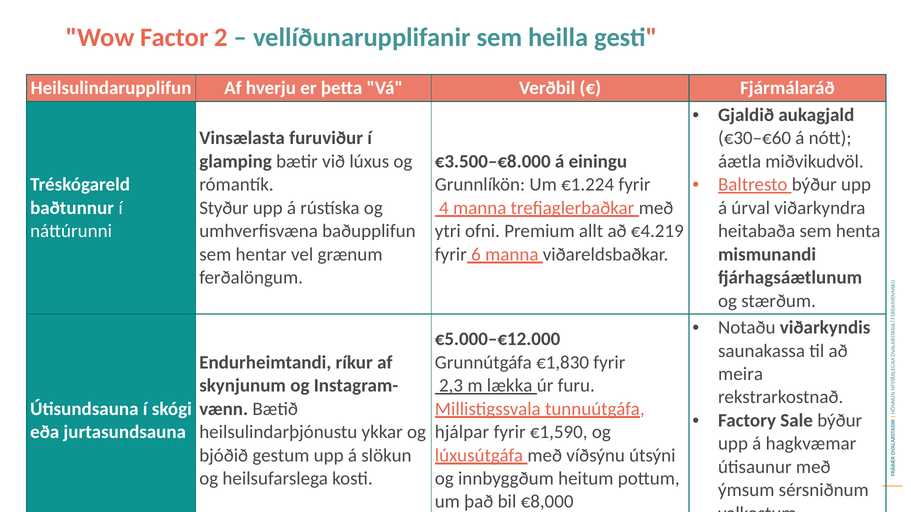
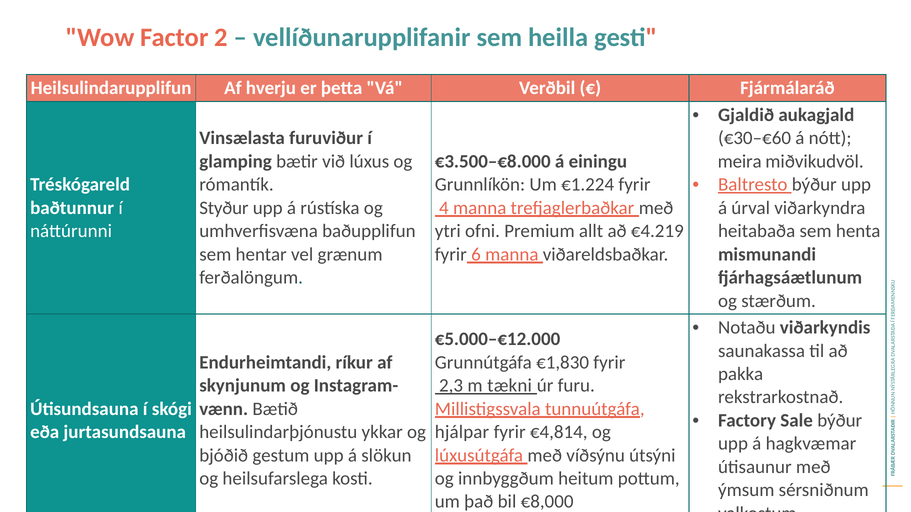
áætla: áætla -> meira (740, 162)
meira: meira -> pakka (741, 374)
lækka: lækka -> tækni (510, 386)
€1,590: €1,590 -> €4,814 (559, 432)
